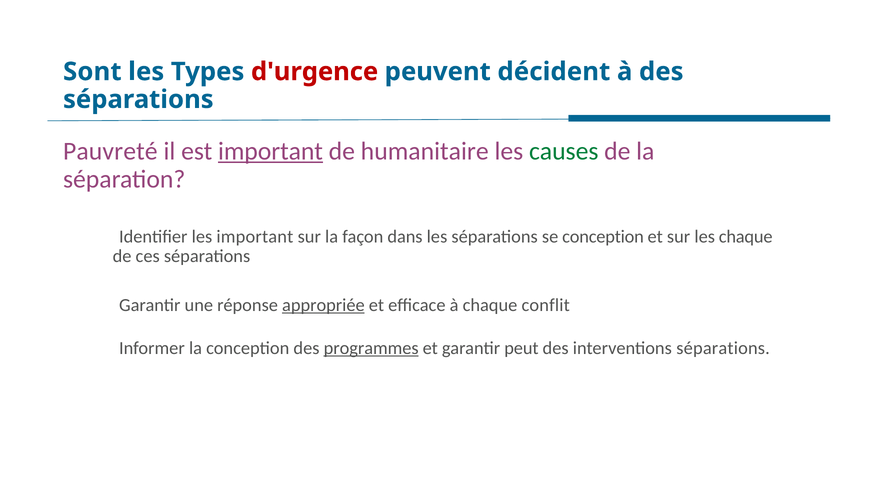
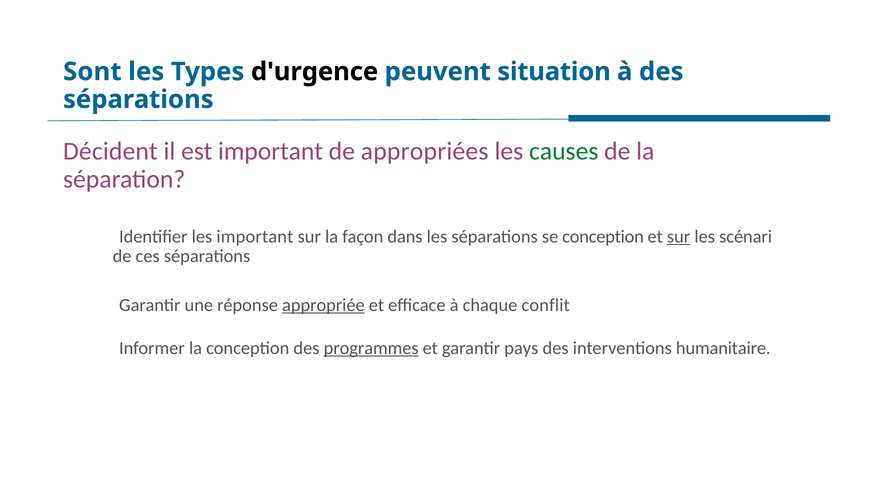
d'urgence colour: red -> black (315, 72)
décident: décident -> situation (554, 72)
Pauvreté: Pauvreté -> Décident (110, 151)
important underline: present -> none (271, 151)
humanitaire: humanitaire -> appropriées (425, 151)
sur underline: none -> present (679, 237)
les chaque: chaque -> scénari (746, 237)
peut: peut -> pays (521, 348)
interventions séparations: séparations -> humanitaire (723, 348)
